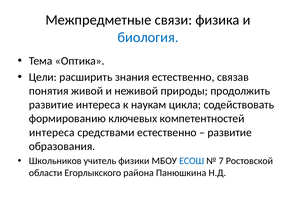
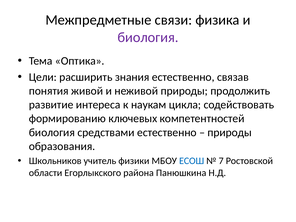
биология colour: blue -> purple (148, 37)
интереса: интереса -> биология (52, 132)
развитие: развитие -> природы (230, 132)
